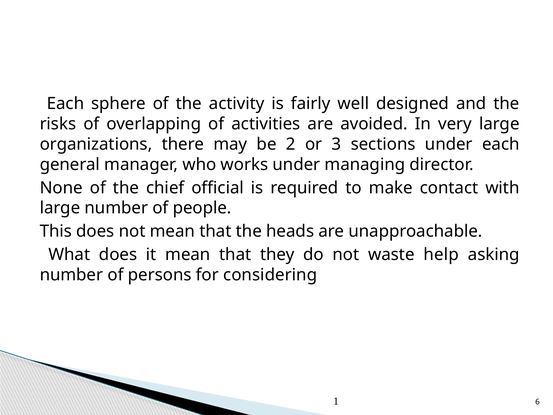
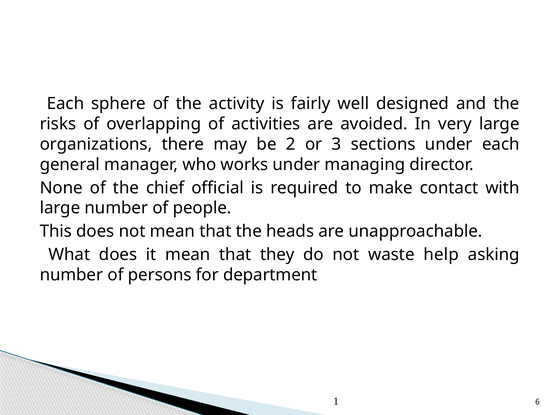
considering: considering -> department (270, 275)
